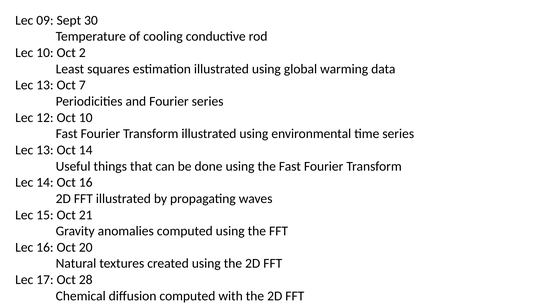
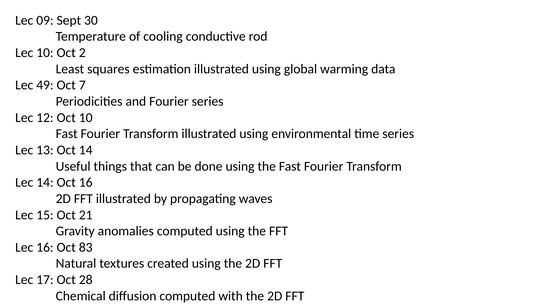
13: 13 -> 49 (45, 85)
20: 20 -> 83 (86, 247)
